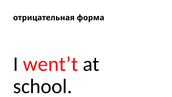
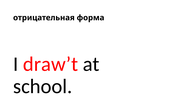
went’t: went’t -> draw’t (50, 64)
